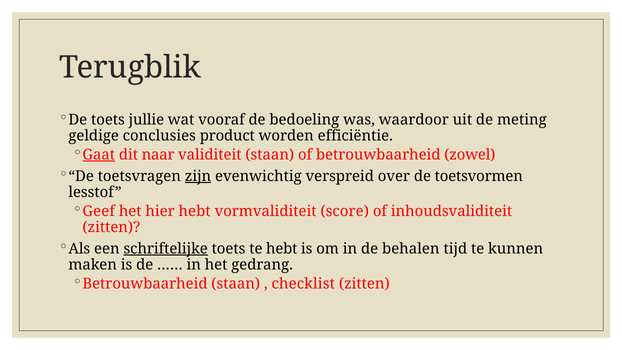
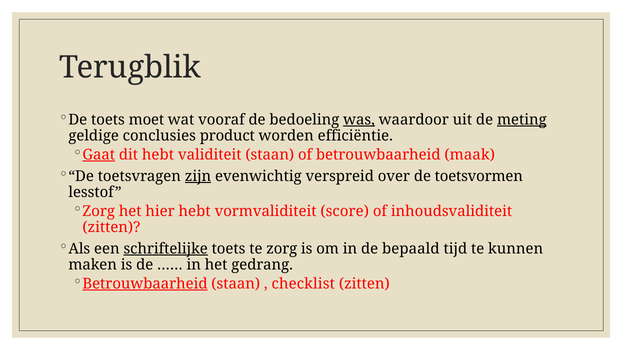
jullie: jullie -> moet (146, 120)
was underline: none -> present (359, 120)
meting underline: none -> present (522, 120)
dit naar: naar -> hebt (158, 155)
zowel: zowel -> maak (470, 155)
Geef: Geef -> Zorg (99, 211)
te hebt: hebt -> zorg (282, 249)
behalen: behalen -> bepaald (411, 249)
Betrouwbaarheid underline: none -> present (145, 284)
